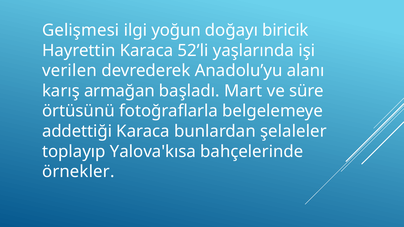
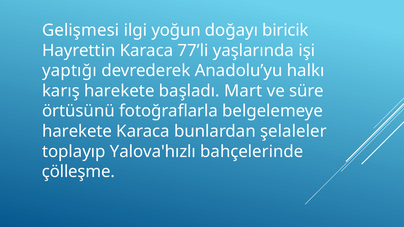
52’li: 52’li -> 77’li (193, 51)
verilen: verilen -> yaptığı (69, 71)
alanı: alanı -> halkı (306, 71)
karış armağan: armağan -> harekete (119, 91)
addettiği: addettiği -> harekete (77, 131)
Yalova'kısa: Yalova'kısa -> Yalova'hızlı (153, 152)
örnekler: örnekler -> çölleşme (78, 172)
